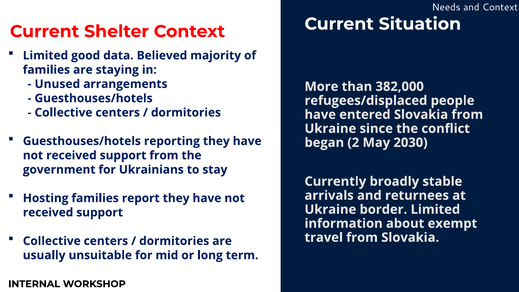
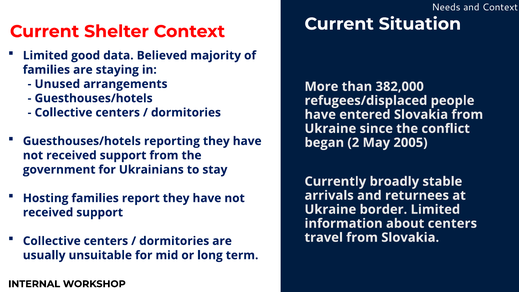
2030: 2030 -> 2005 (411, 143)
about exempt: exempt -> centers (452, 223)
